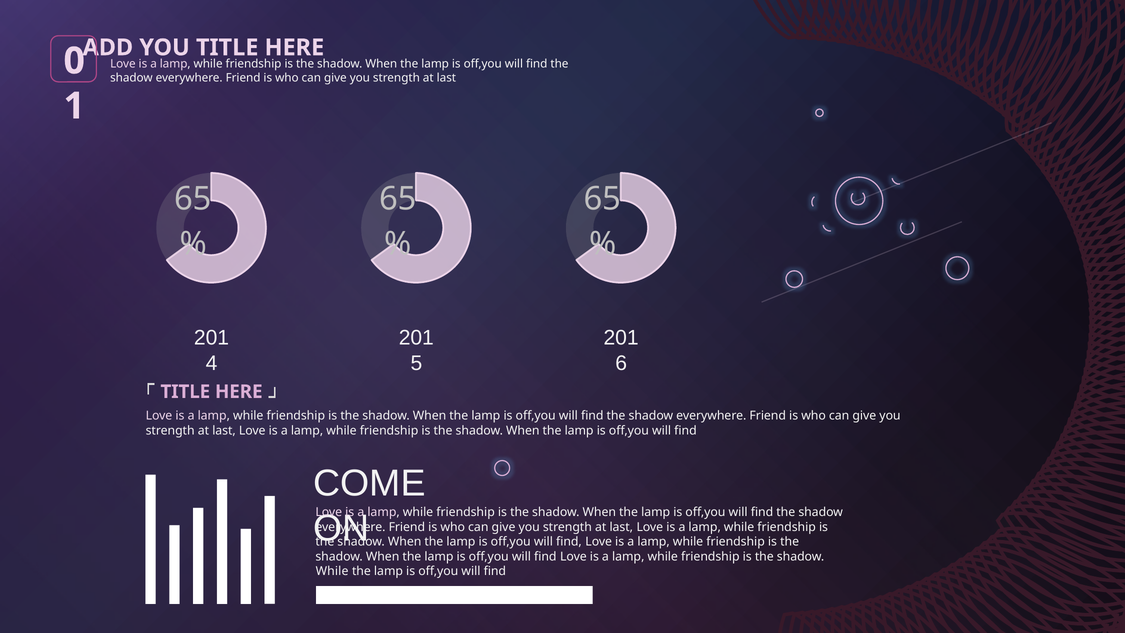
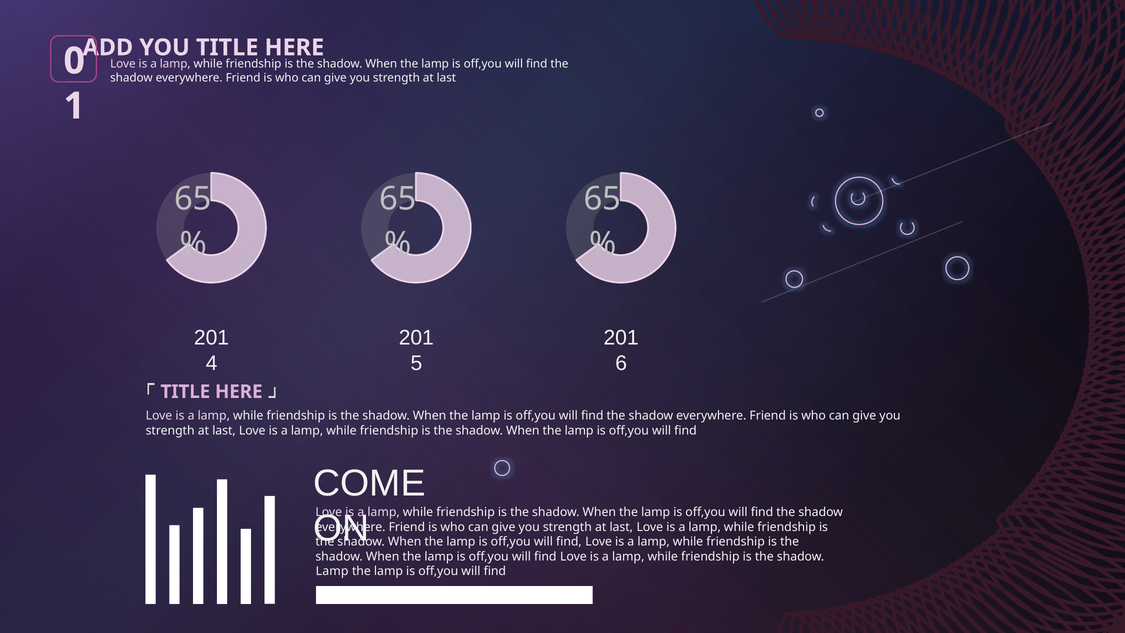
While: While -> Lamp (332, 571)
